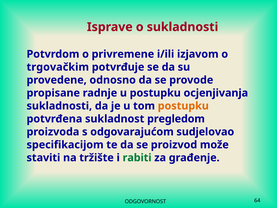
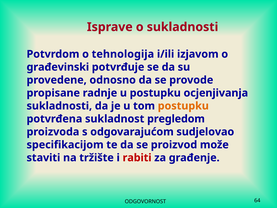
privremene: privremene -> tehnologija (123, 54)
trgovačkim: trgovačkim -> građevinski (58, 67)
rabiti colour: green -> red (137, 158)
